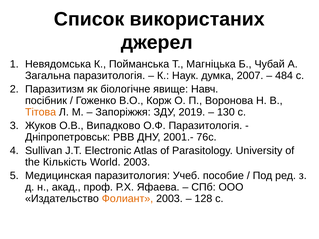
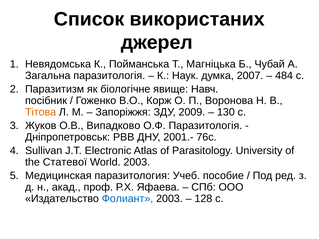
2019: 2019 -> 2009 (192, 112)
Кількість: Кількість -> Статевої (65, 162)
Фолиант colour: orange -> blue (127, 199)
